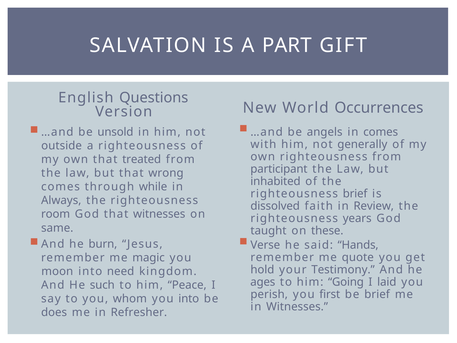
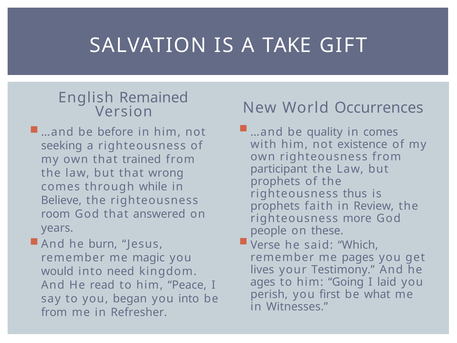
PART: PART -> TAKE (287, 46)
Questions: Questions -> Remained (154, 98)
angels: angels -> quality (325, 132)
unsold: unsold -> before (115, 132)
generally: generally -> existence (362, 144)
outside: outside -> seeking (62, 146)
treated: treated -> trained (142, 159)
inhabited: inhabited -> prophets (275, 181)
righteousness brief: brief -> thus (355, 194)
Always: Always -> Believe (61, 200)
dissolved: dissolved -> prophets (275, 206)
that witnesses: witnesses -> answered (159, 214)
years: years -> more (357, 218)
same: same -> years (57, 228)
taught: taught -> people (269, 231)
Hands: Hands -> Which (358, 245)
quote: quote -> pages (358, 257)
hold: hold -> lives (262, 270)
moon: moon -> would (57, 271)
such: such -> read (102, 285)
be brief: brief -> what (377, 294)
whom: whom -> began (130, 299)
does: does -> from (54, 312)
